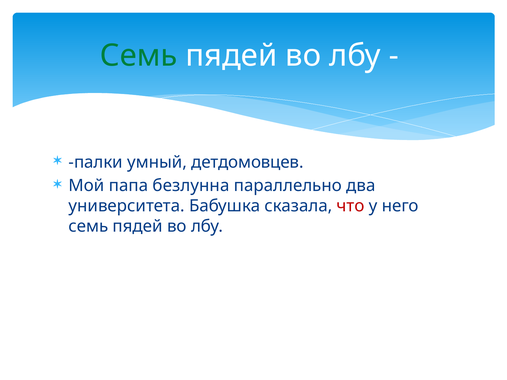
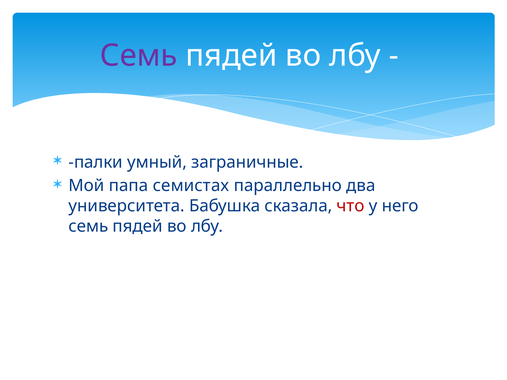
Семь colour: green -> purple (139, 56)
детдомовцев: детдомовцев -> заграничные (247, 162)
безлунна: безлунна -> семистах (191, 186)
